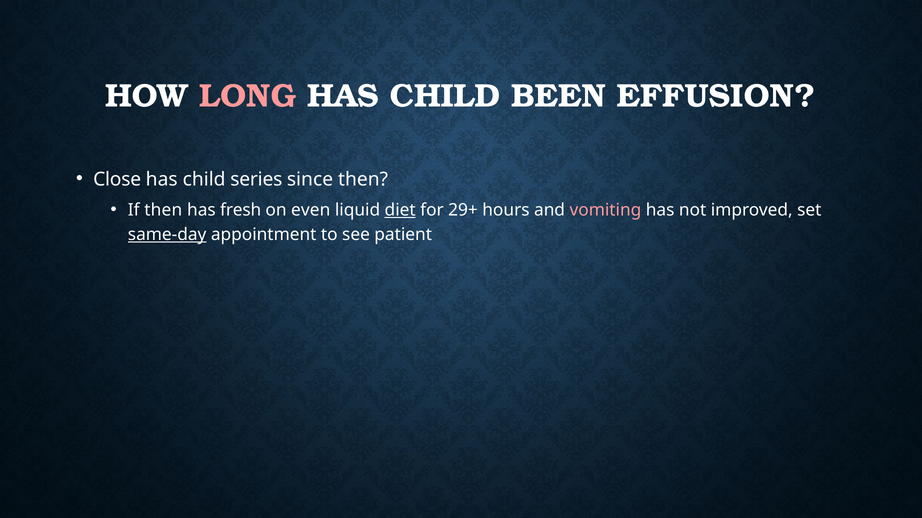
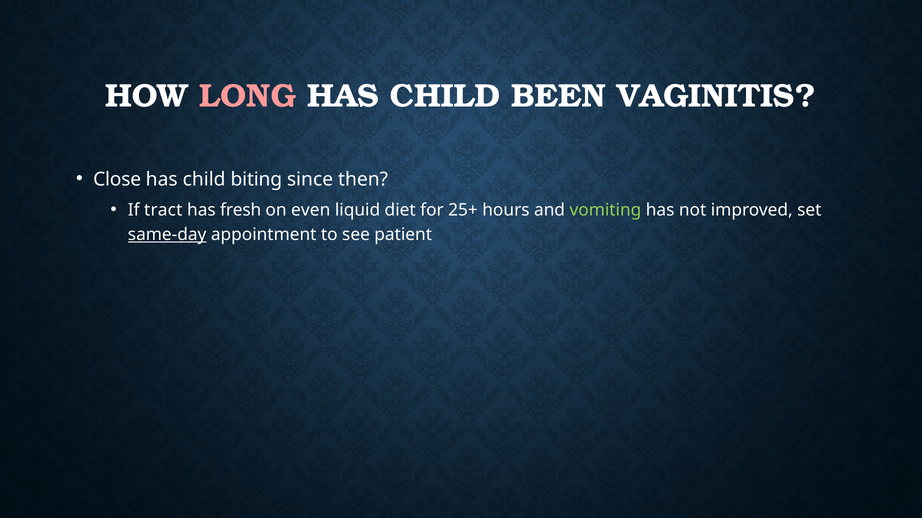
EFFUSION: EFFUSION -> VAGINITIS (716, 96)
series: series -> biting (256, 179)
If then: then -> tract (163, 210)
diet underline: present -> none (400, 210)
29+: 29+ -> 25+ (463, 210)
vomiting colour: pink -> light green (605, 210)
